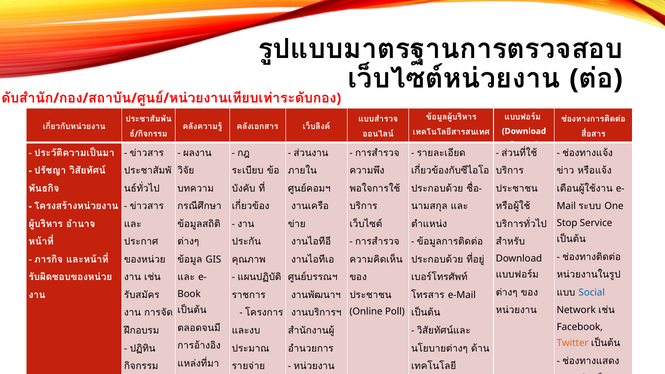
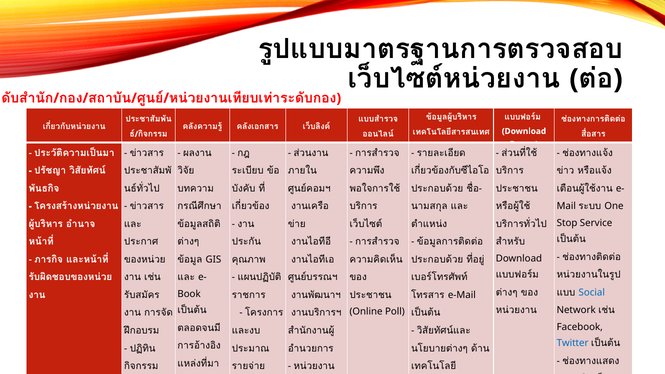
Twitter colour: orange -> blue (573, 343)
